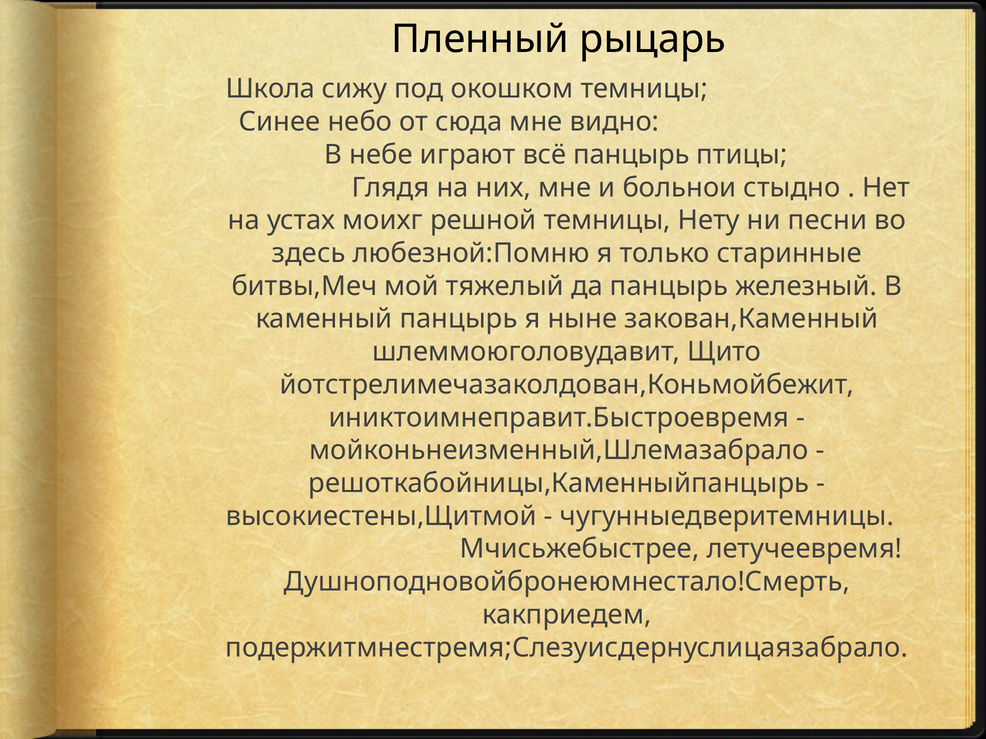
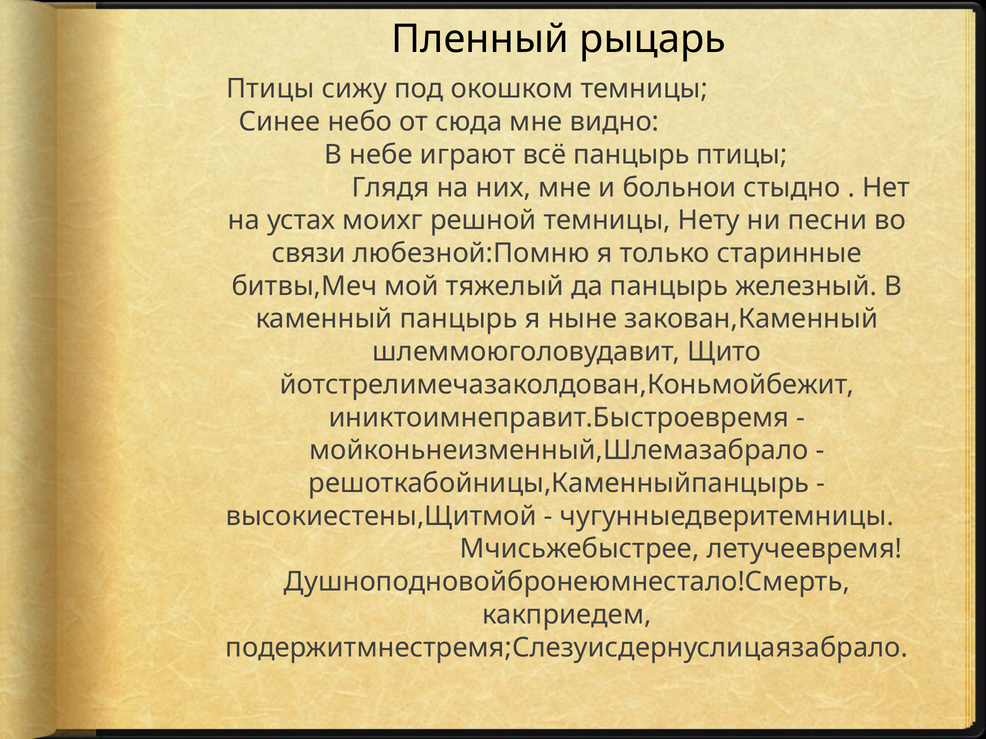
Школа: Школа -> Птицы (270, 89)
здесь: здесь -> связи (309, 253)
